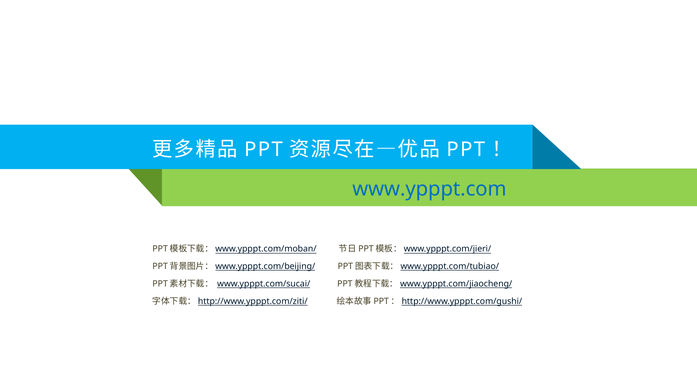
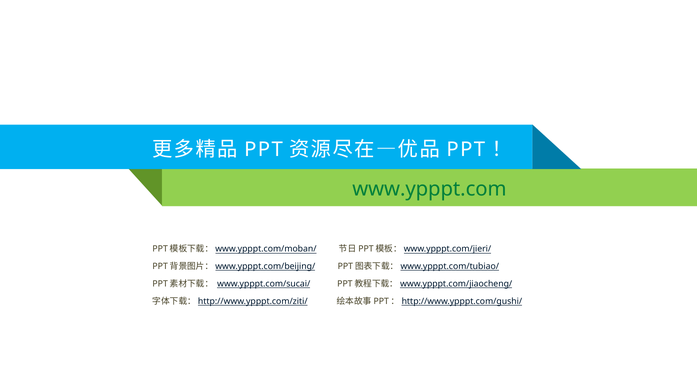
www.ypppt.com colour: blue -> green (429, 189)
